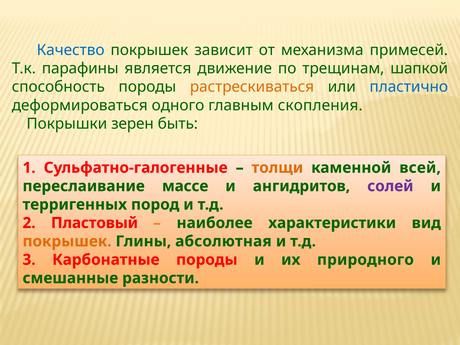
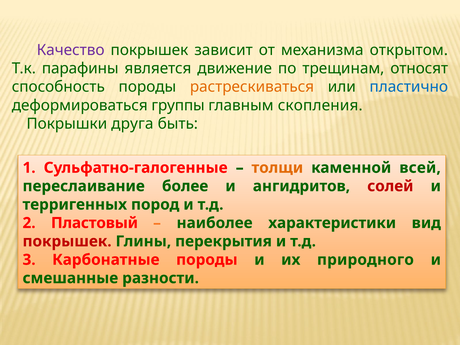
Качество colour: blue -> purple (71, 50)
примесей: примесей -> открытом (409, 50)
шапкой: шапкой -> относят (419, 69)
одного: одного -> группы (178, 105)
зерен: зерен -> друга (132, 124)
массе: массе -> более (185, 186)
солей colour: purple -> red (390, 186)
покрышек colour: orange -> red (67, 241)
абсолютная: абсолютная -> перекрытия (224, 241)
